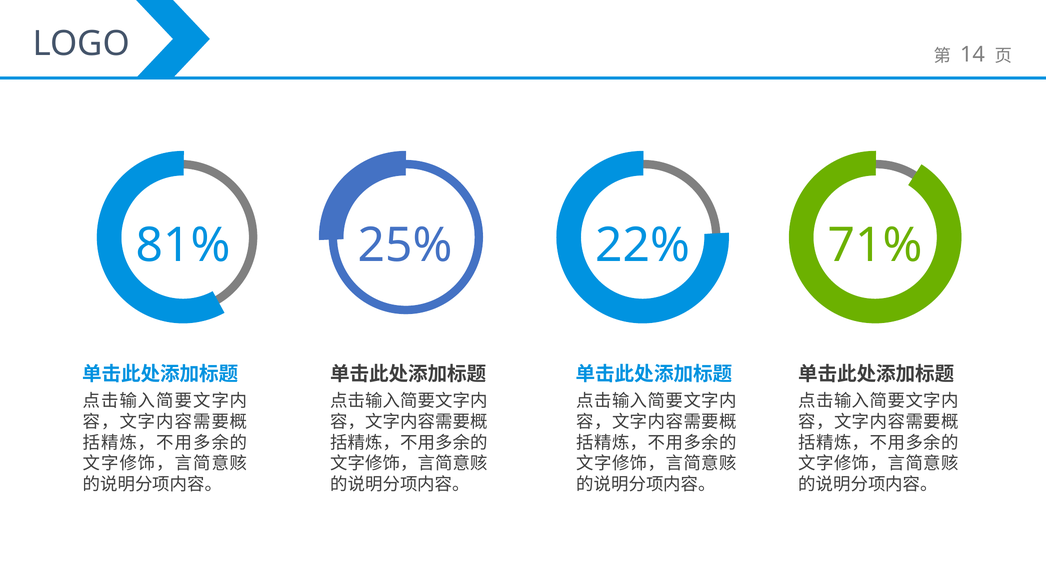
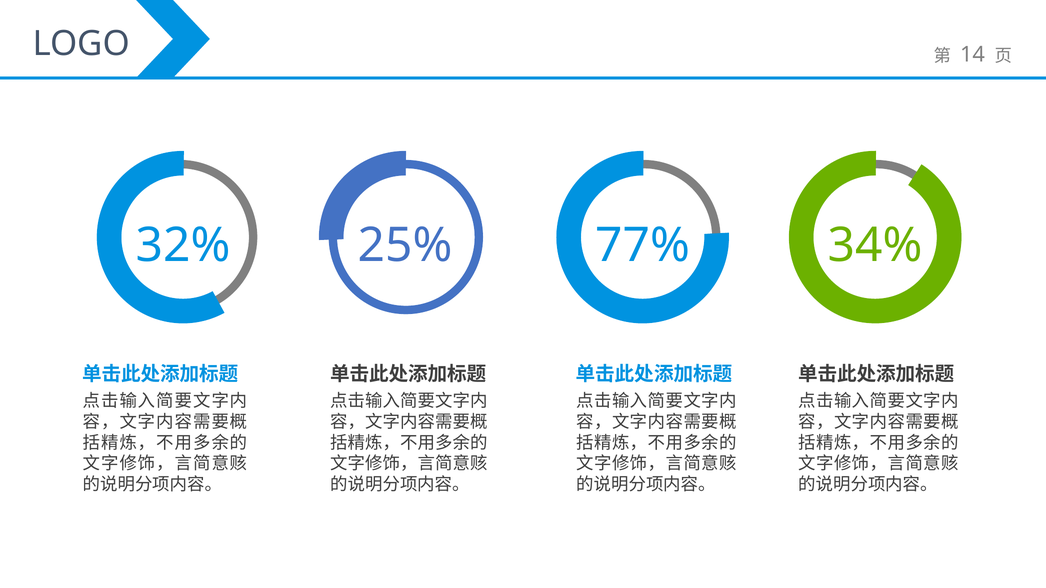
81%: 81% -> 32% (183, 245)
22%: 22% -> 77% (643, 245)
71%: 71% -> 34% (875, 245)
